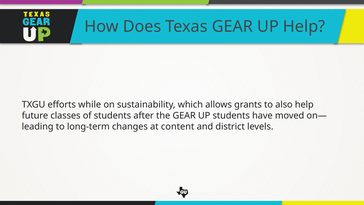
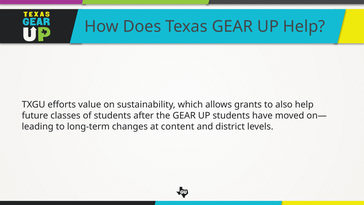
while: while -> value (90, 105)
